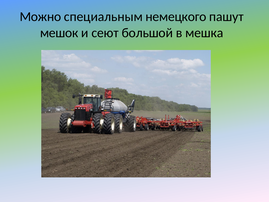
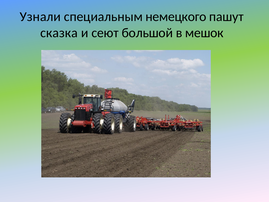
Можно: Можно -> Узнали (40, 17)
мешок: мешок -> сказка (59, 33)
мешка: мешка -> мешок (204, 33)
